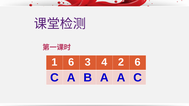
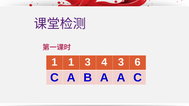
1 6: 6 -> 1 (71, 62)
4 2: 2 -> 3 (121, 62)
